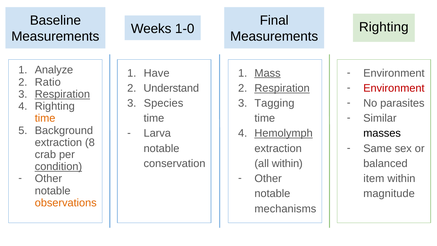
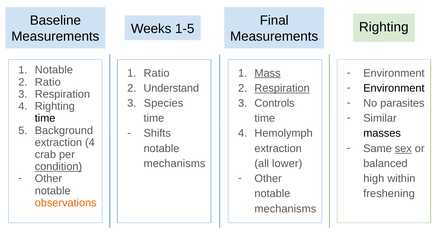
1-0: 1-0 -> 1-5 (185, 29)
1 Analyze: Analyze -> Notable (54, 70)
1 Have: Have -> Ratio (157, 73)
Environment colour: red -> black (394, 88)
Respiration underline: present -> none (62, 94)
Tagging: Tagging -> Controls (275, 103)
time colour: orange -> black (45, 118)
Larva: Larva -> Shifts (157, 133)
Hemolymph underline: present -> none (284, 133)
extraction 8: 8 -> 4 (90, 142)
sex underline: none -> present (403, 148)
conservation: conservation -> mechanisms (175, 163)
all within: within -> lower (287, 163)
item: item -> high (374, 179)
magnitude: magnitude -> freshening (389, 194)
